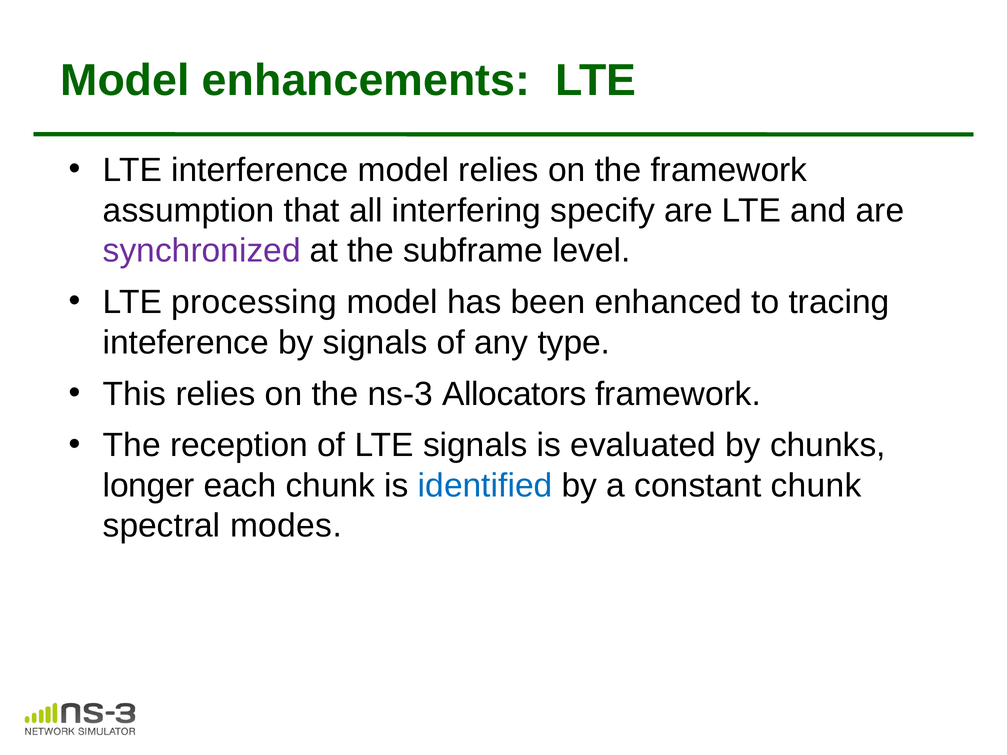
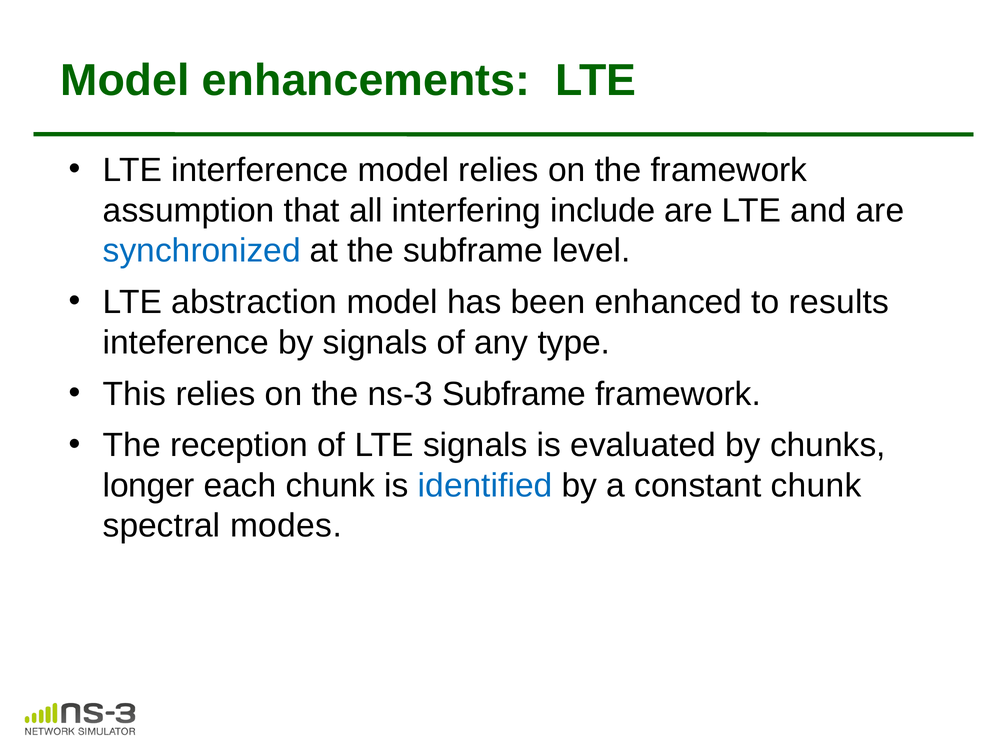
specify: specify -> include (603, 211)
synchronized colour: purple -> blue (202, 251)
processing: processing -> abstraction (254, 302)
tracing: tracing -> results (839, 302)
ns-3 Allocators: Allocators -> Subframe (514, 394)
